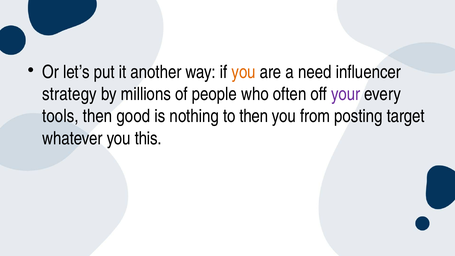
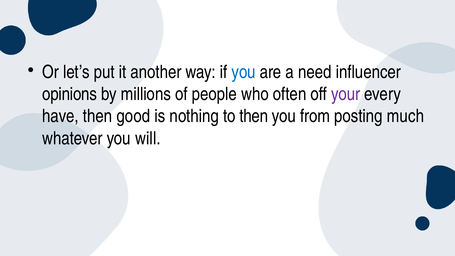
you colour: orange -> blue (244, 72)
strategy: strategy -> opinions (70, 94)
tools: tools -> have (61, 116)
target: target -> much (406, 116)
this: this -> will (148, 138)
